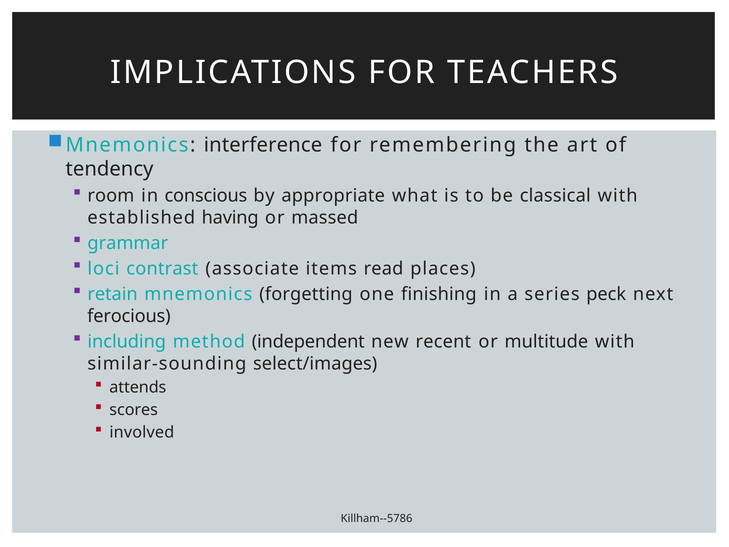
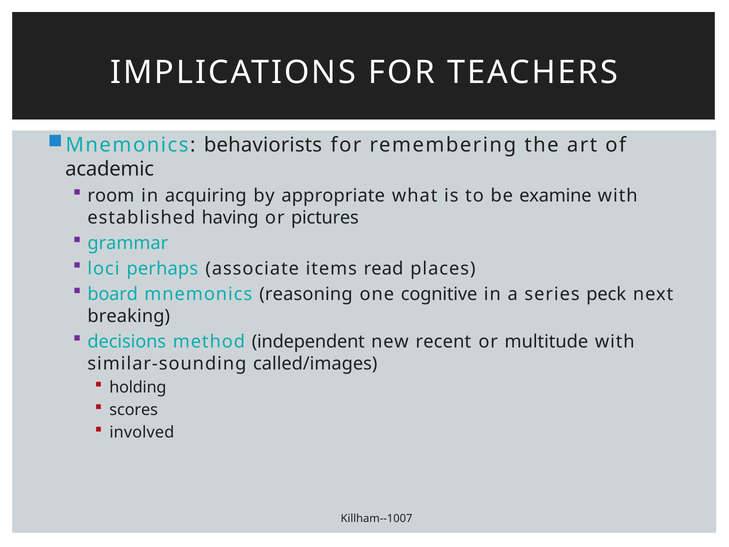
interference: interference -> behaviorists (263, 145)
tendency: tendency -> academic (110, 169)
conscious: conscious -> acquiring (206, 196)
classical: classical -> examine (555, 196)
massed: massed -> pictures (325, 218)
contrast: contrast -> perhaps (162, 269)
retain: retain -> board (113, 294)
forgetting: forgetting -> reasoning (306, 294)
finishing: finishing -> cognitive (439, 294)
ferocious: ferocious -> breaking (129, 316)
including: including -> decisions (127, 342)
select/images: select/images -> called/images (315, 363)
attends: attends -> holding (138, 387)
Killham--5786: Killham--5786 -> Killham--1007 (377, 518)
